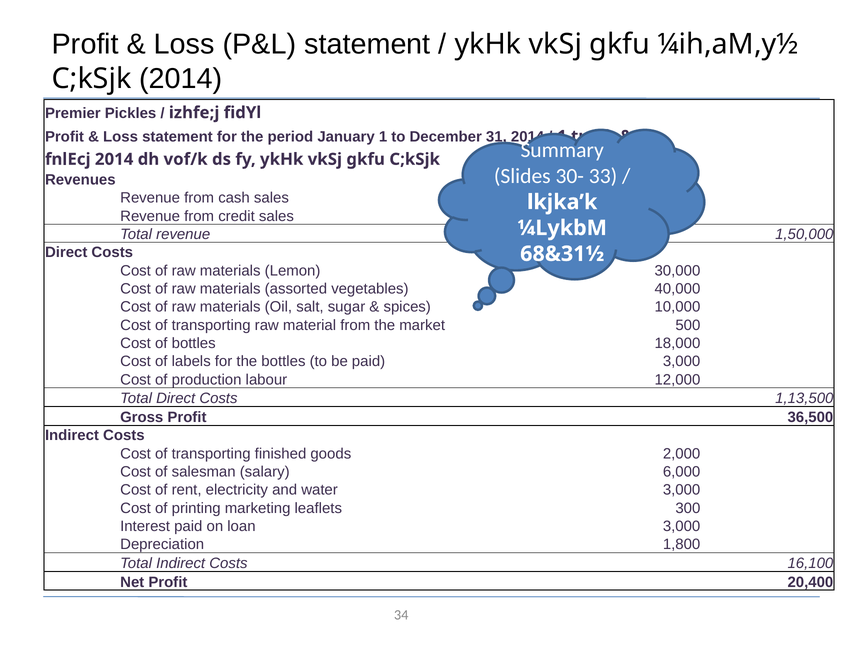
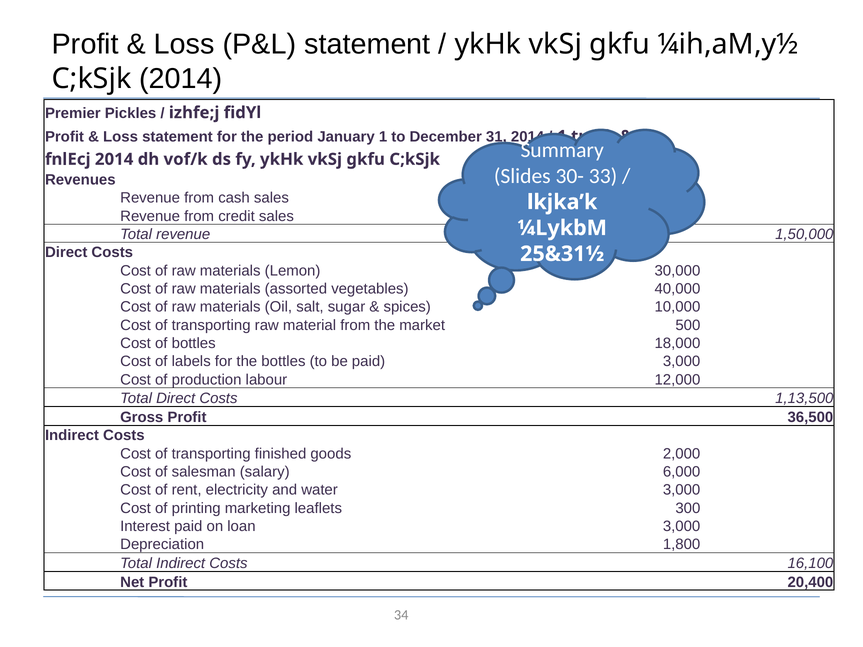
68&31½: 68&31½ -> 25&31½ (562, 254)
